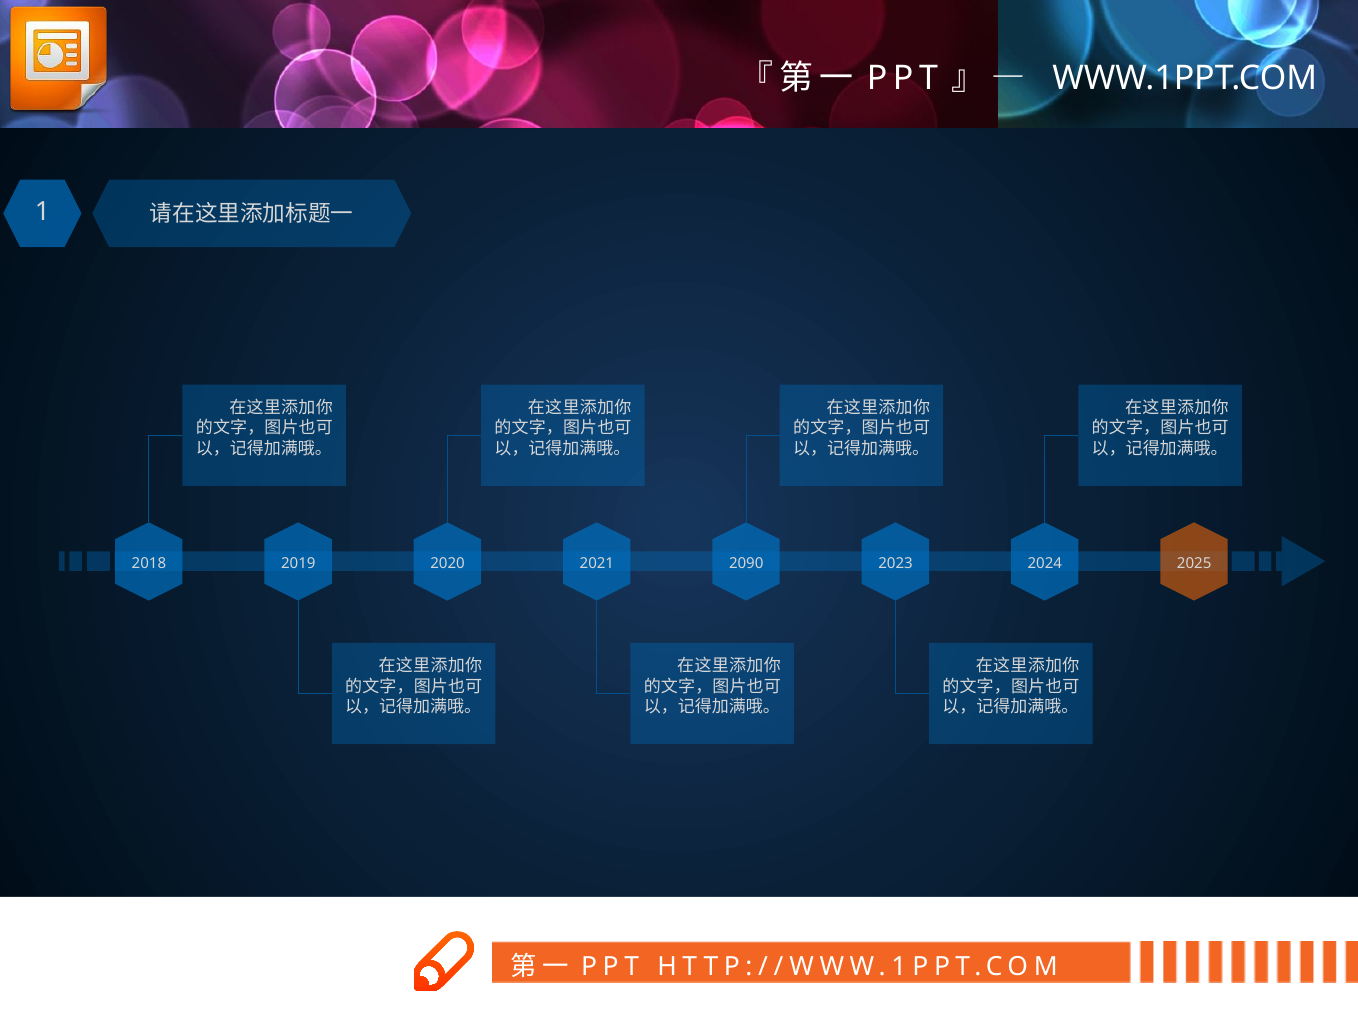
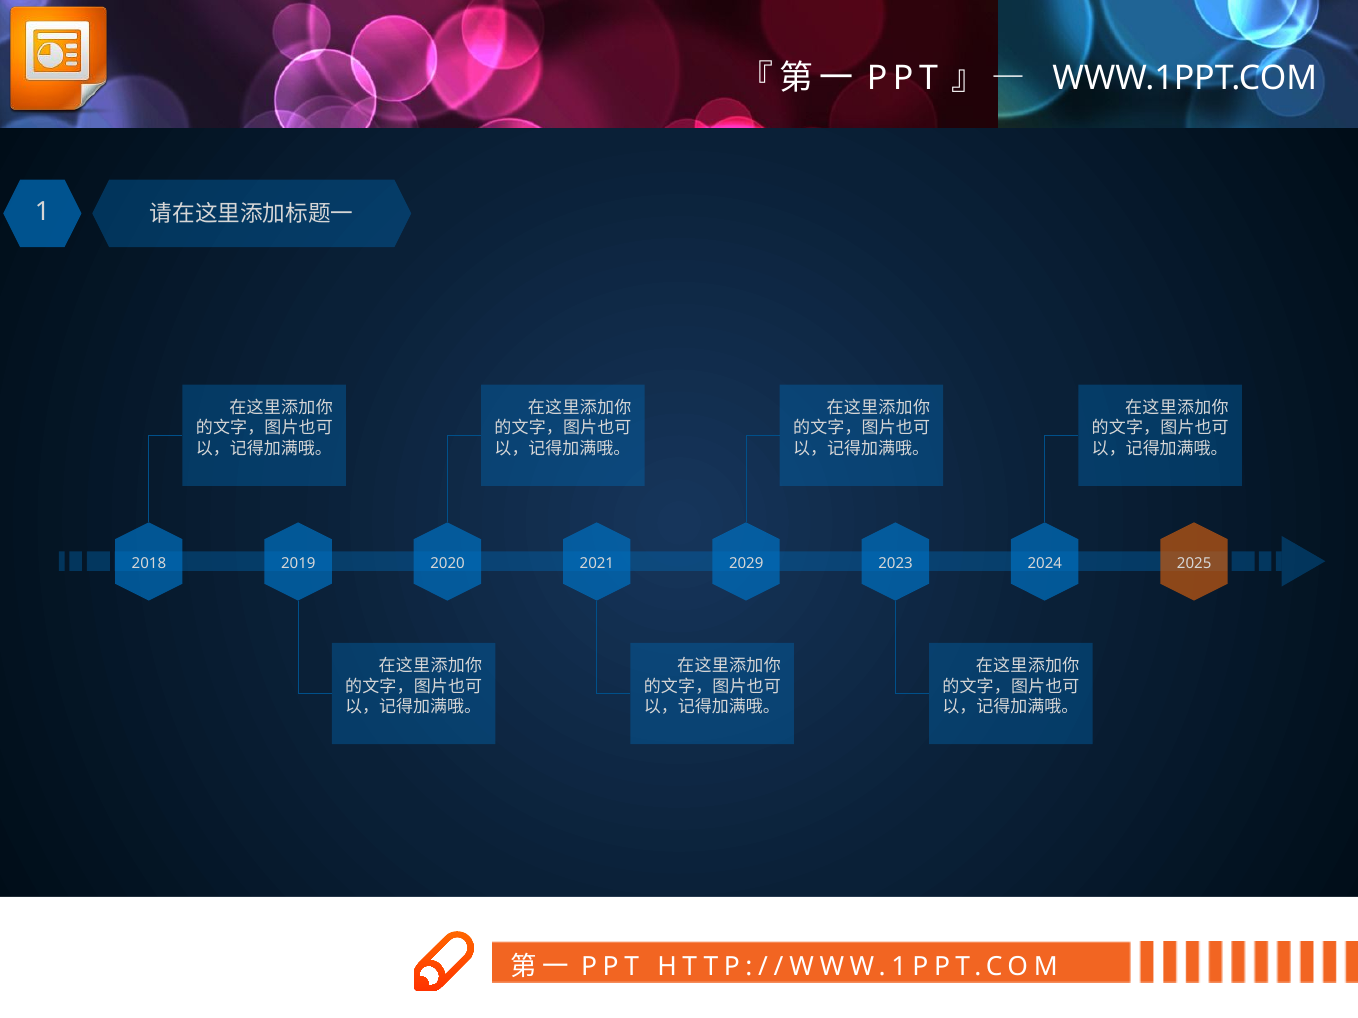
2090: 2090 -> 2029 (746, 563)
